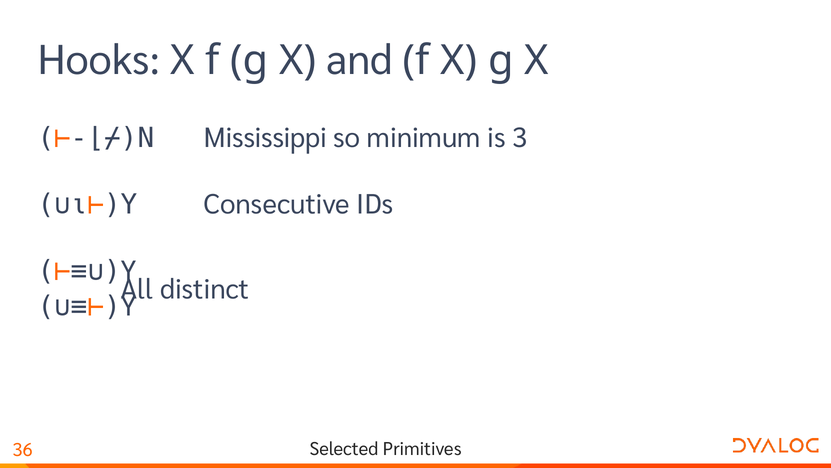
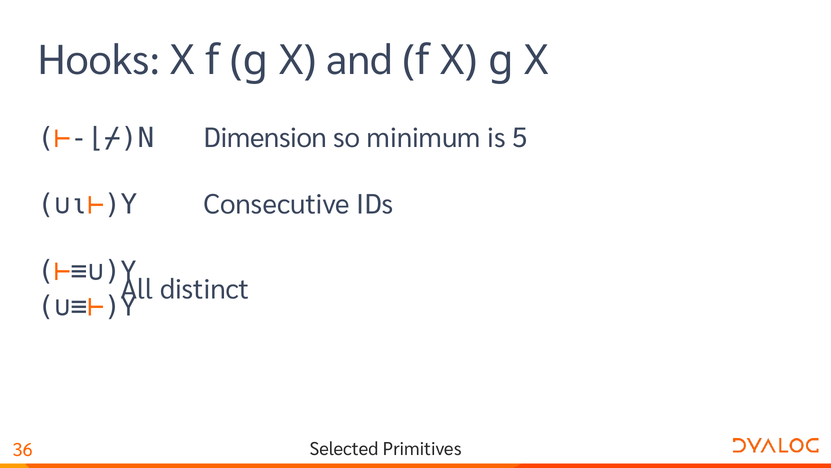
Mississippi: Mississippi -> Dimension (265, 138)
3: 3 -> 5 (520, 138)
